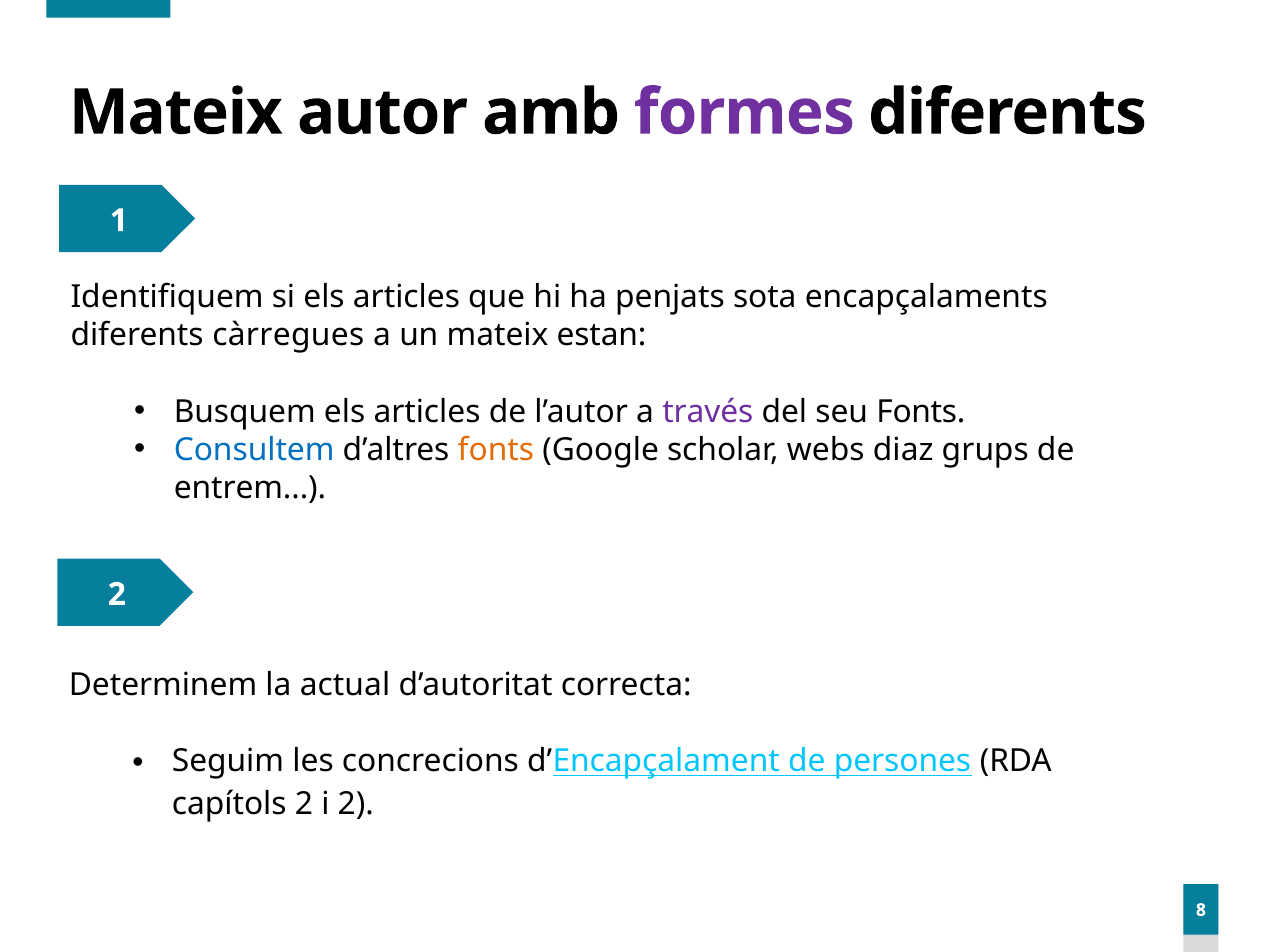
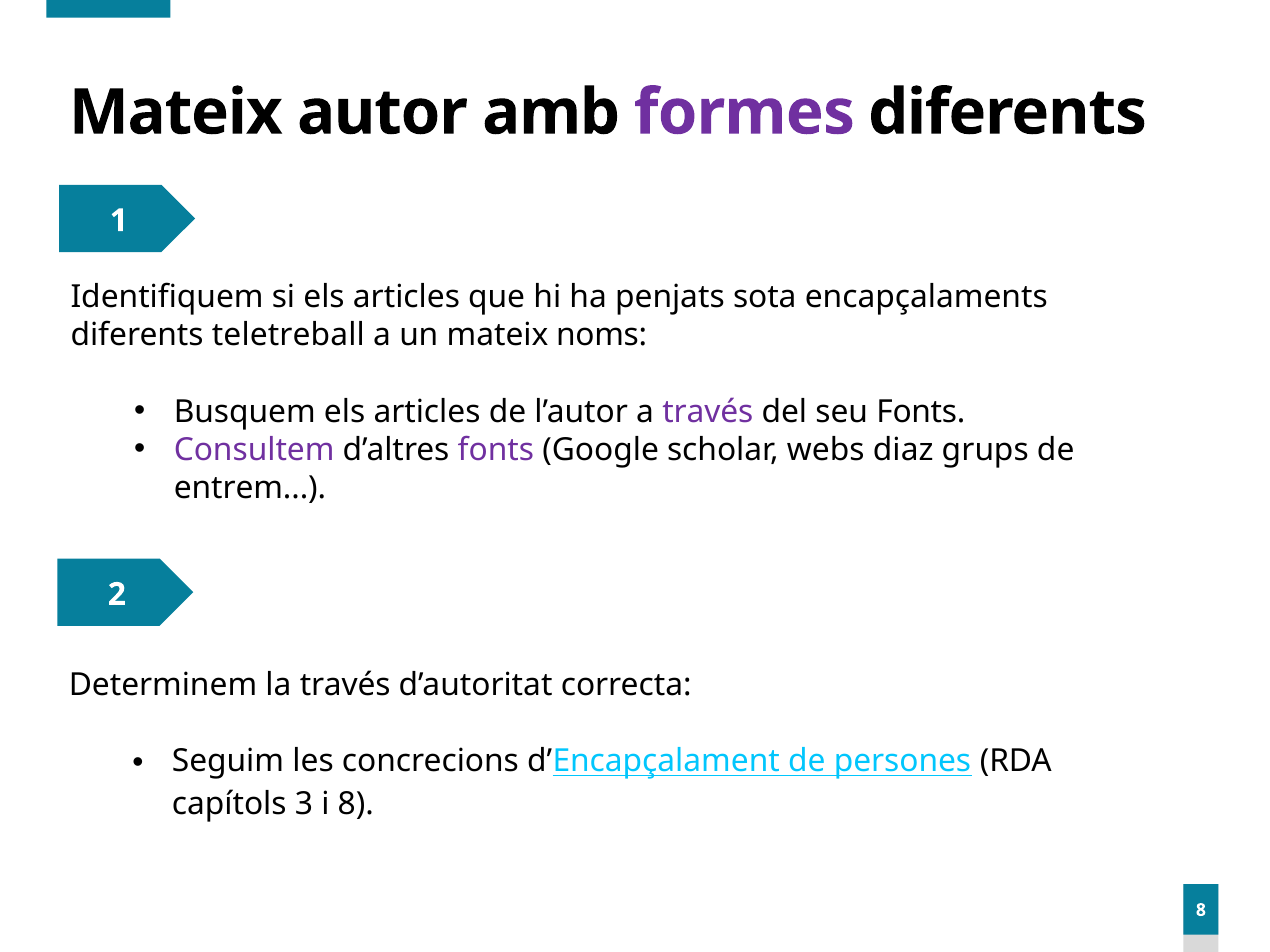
càrregues: càrregues -> teletreball (288, 336)
estan: estan -> noms (602, 336)
Consultem colour: blue -> purple (254, 450)
fonts colour: orange -> purple (496, 450)
la actual: actual -> través (345, 685)
capítols 2: 2 -> 3 (304, 805)
i 2: 2 -> 8 (356, 805)
